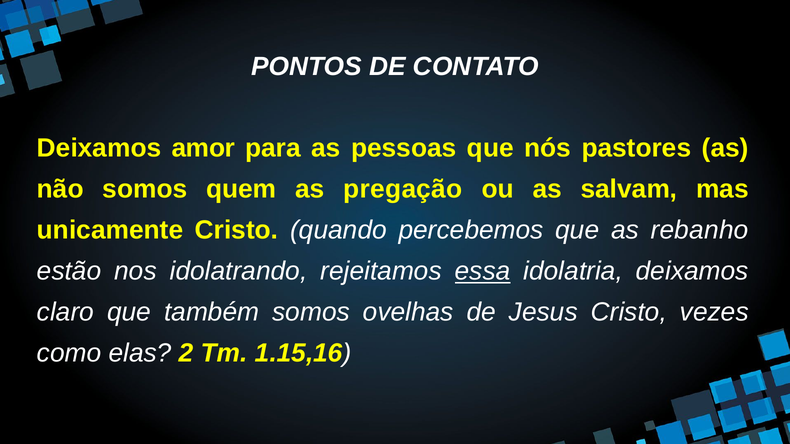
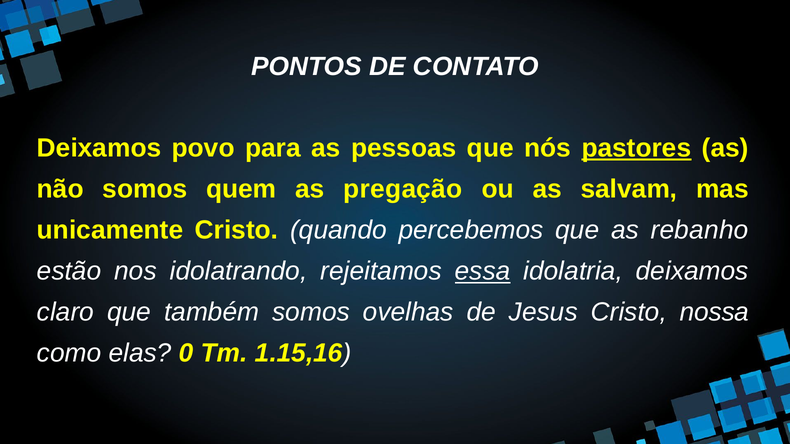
amor: amor -> povo (203, 148)
pastores underline: none -> present (636, 148)
vezes: vezes -> nossa (714, 313)
2: 2 -> 0 (186, 354)
